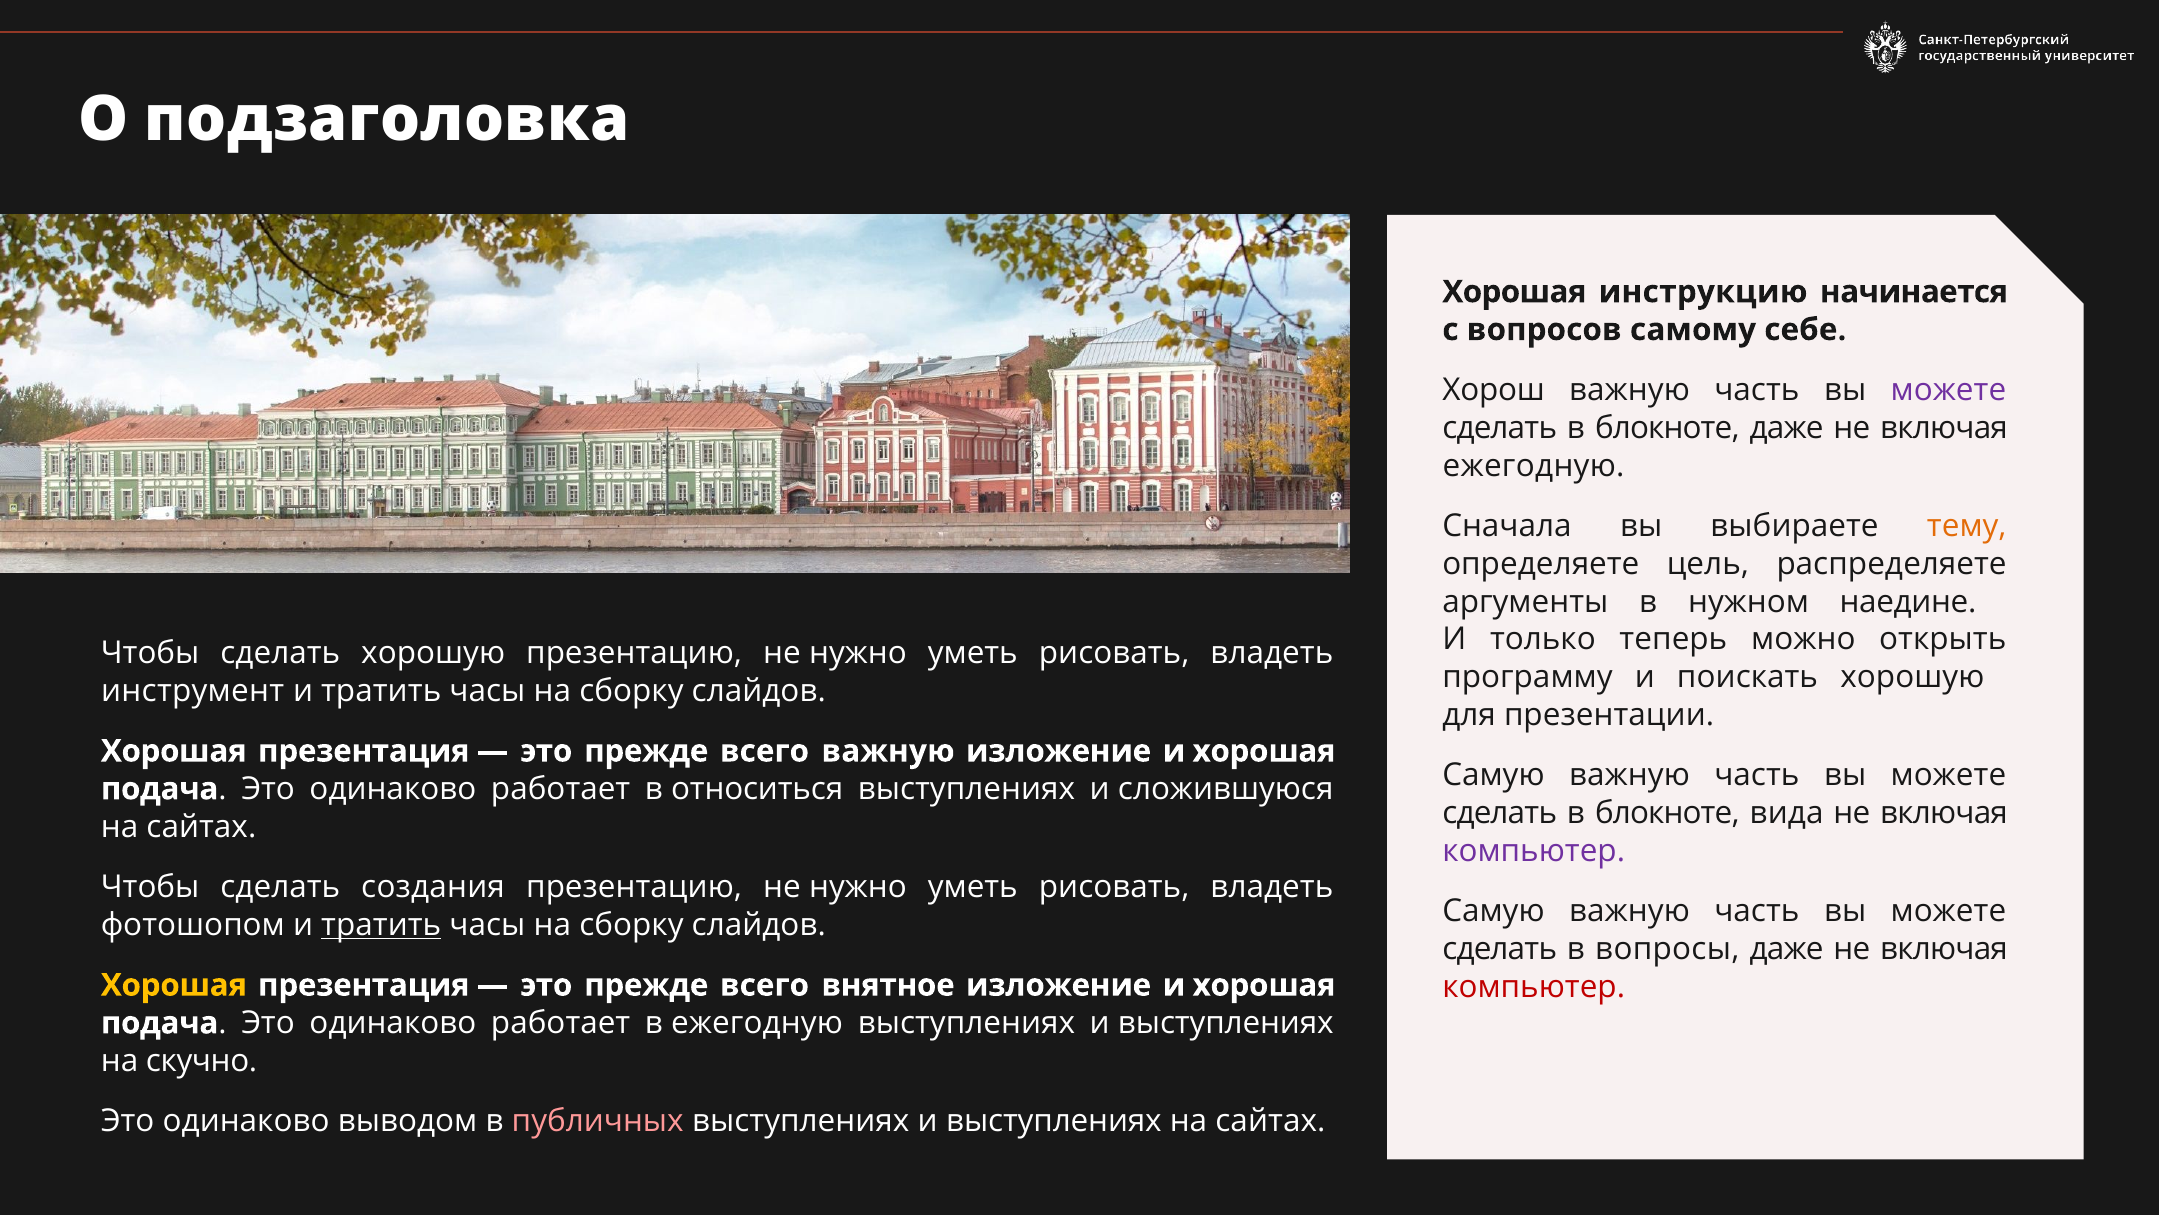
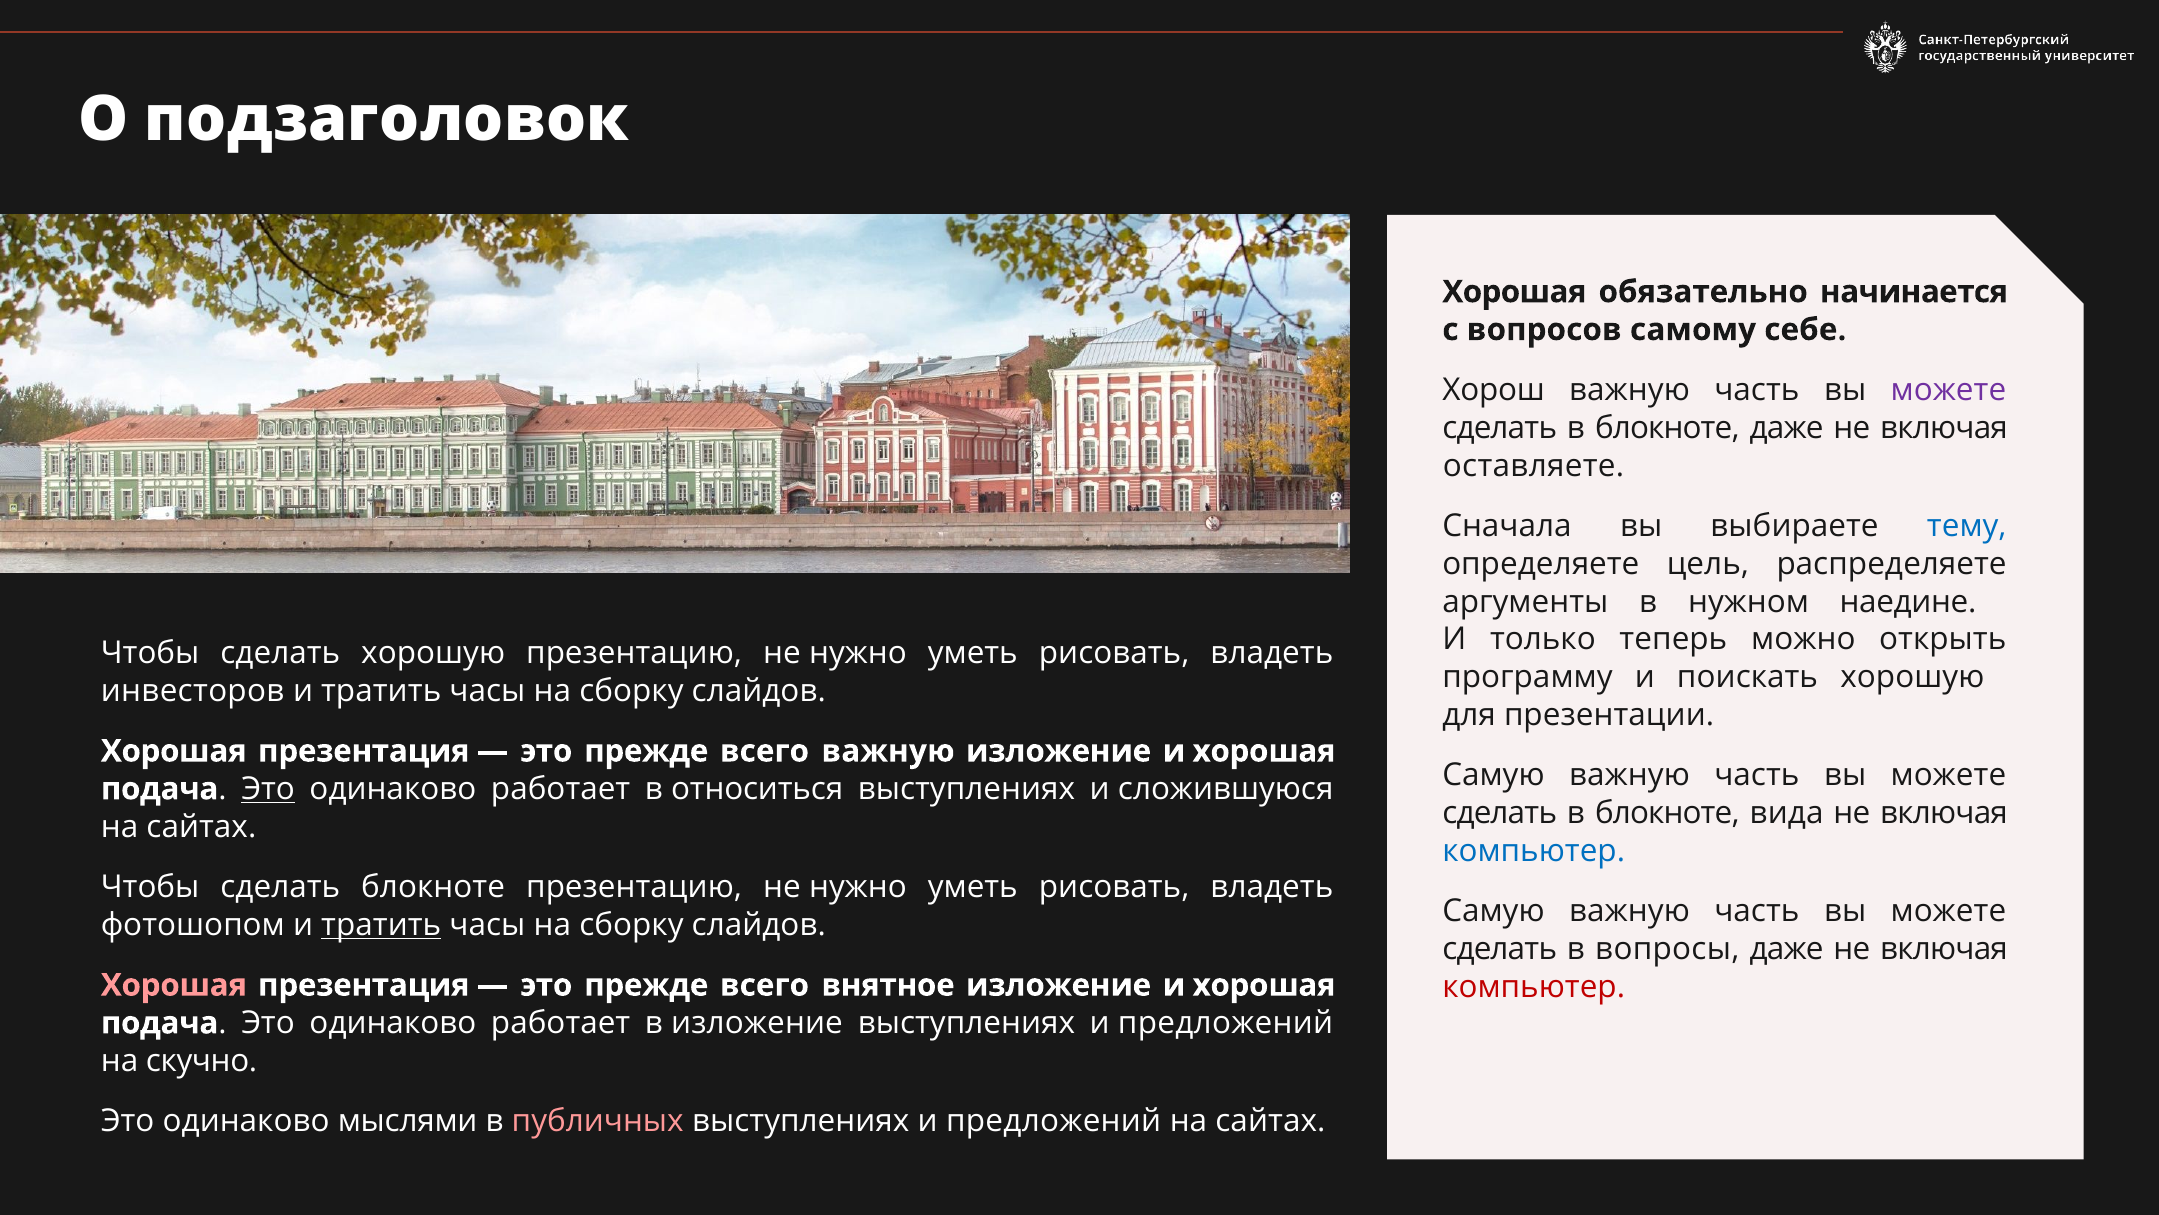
подзаголовка: подзаголовка -> подзаголовок (387, 119)
инструкцию: инструкцию -> обязательно (1703, 292)
ежегодную: ежегодную -> оставляете (1534, 465)
тему colour: orange -> blue (1967, 526)
инструмент: инструмент -> инвесторов (193, 690)
Это underline: none -> present (268, 789)
компьютер colour: purple -> blue (1534, 851)
сделать создания: создания -> блокноте (433, 887)
Хорошая colour: yellow -> pink (174, 985)
в ежегодную: ежегодную -> изложение (757, 1023)
выступлениях: выступлениях -> предложений (1226, 1023)
выводом: выводом -> мыслями (408, 1121)
выступлениях: выступлениях -> предложений (1054, 1121)
